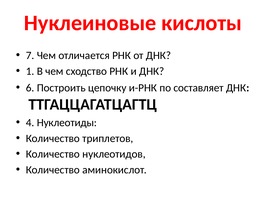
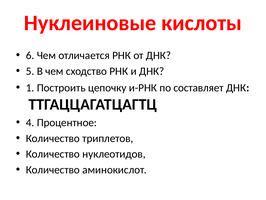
7: 7 -> 6 (30, 55)
1: 1 -> 5 (30, 71)
6: 6 -> 1 (30, 88)
Нуклеотиды: Нуклеотиды -> Процентное (67, 122)
